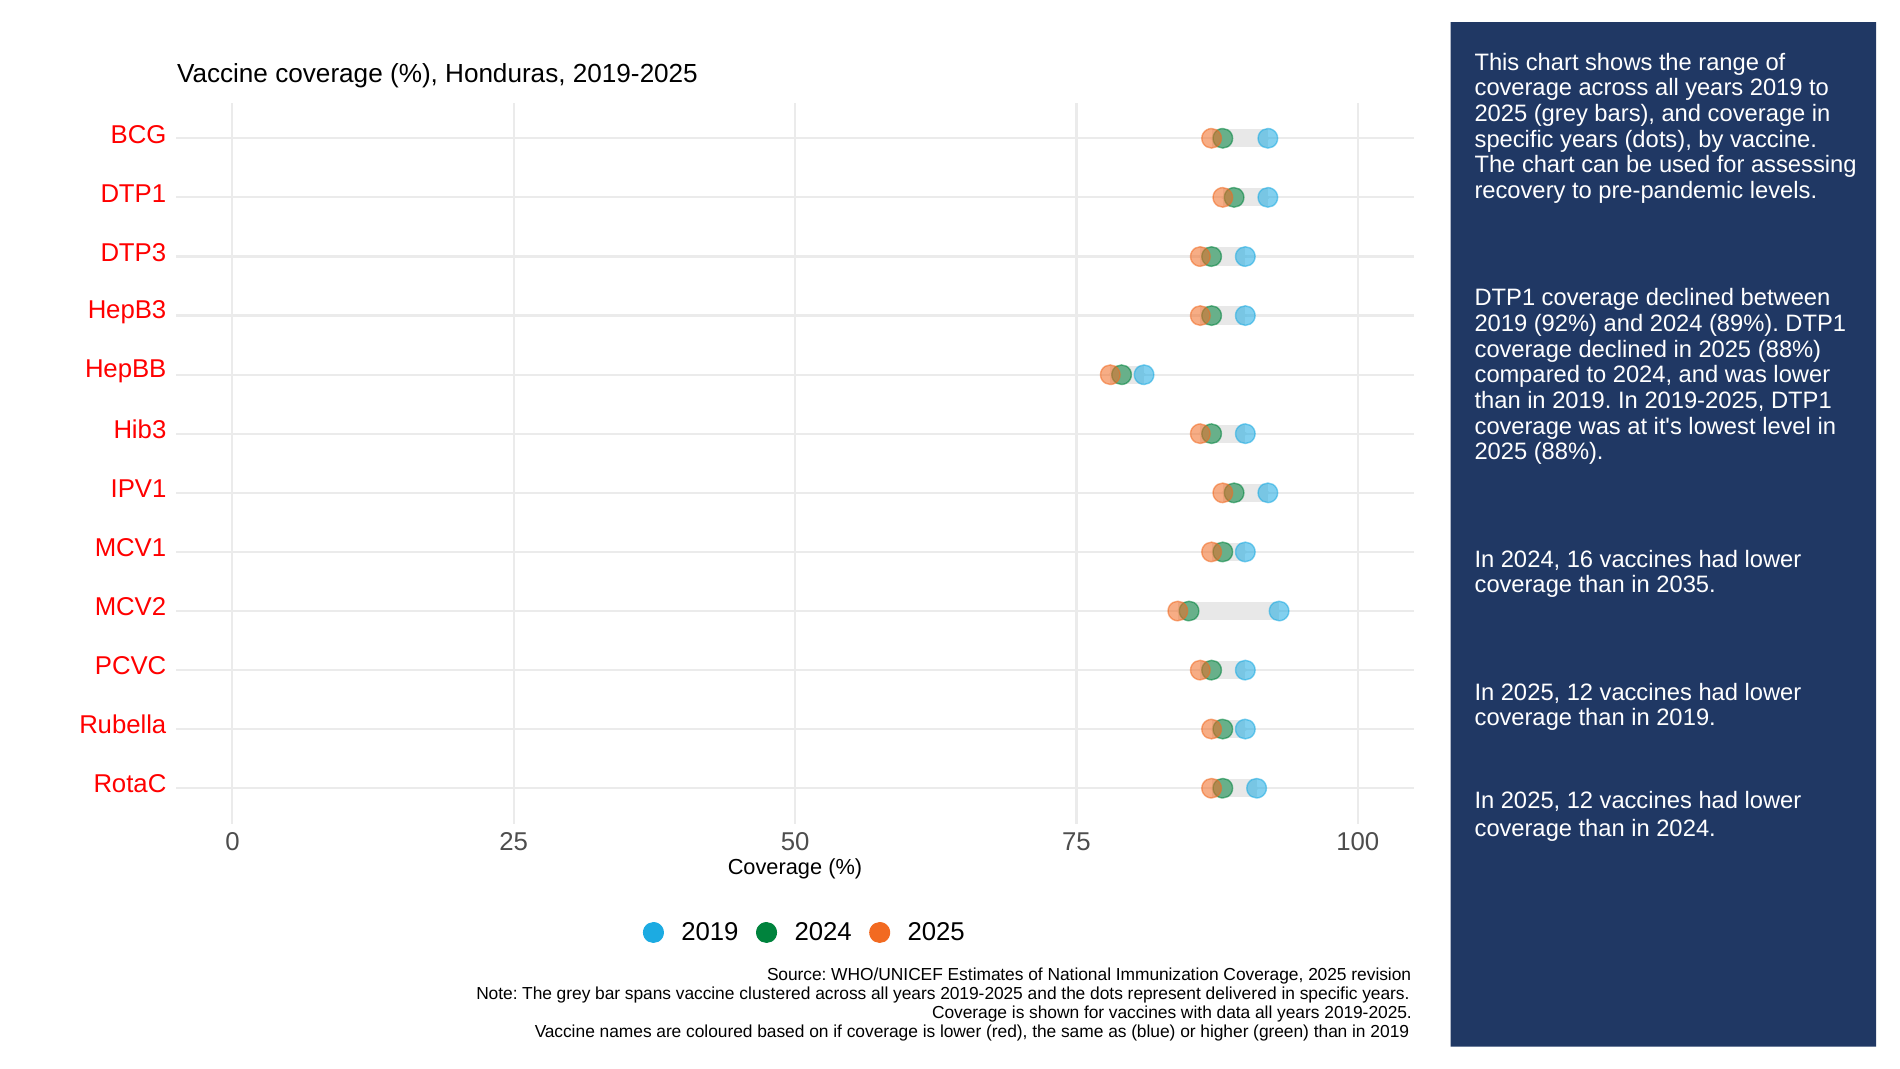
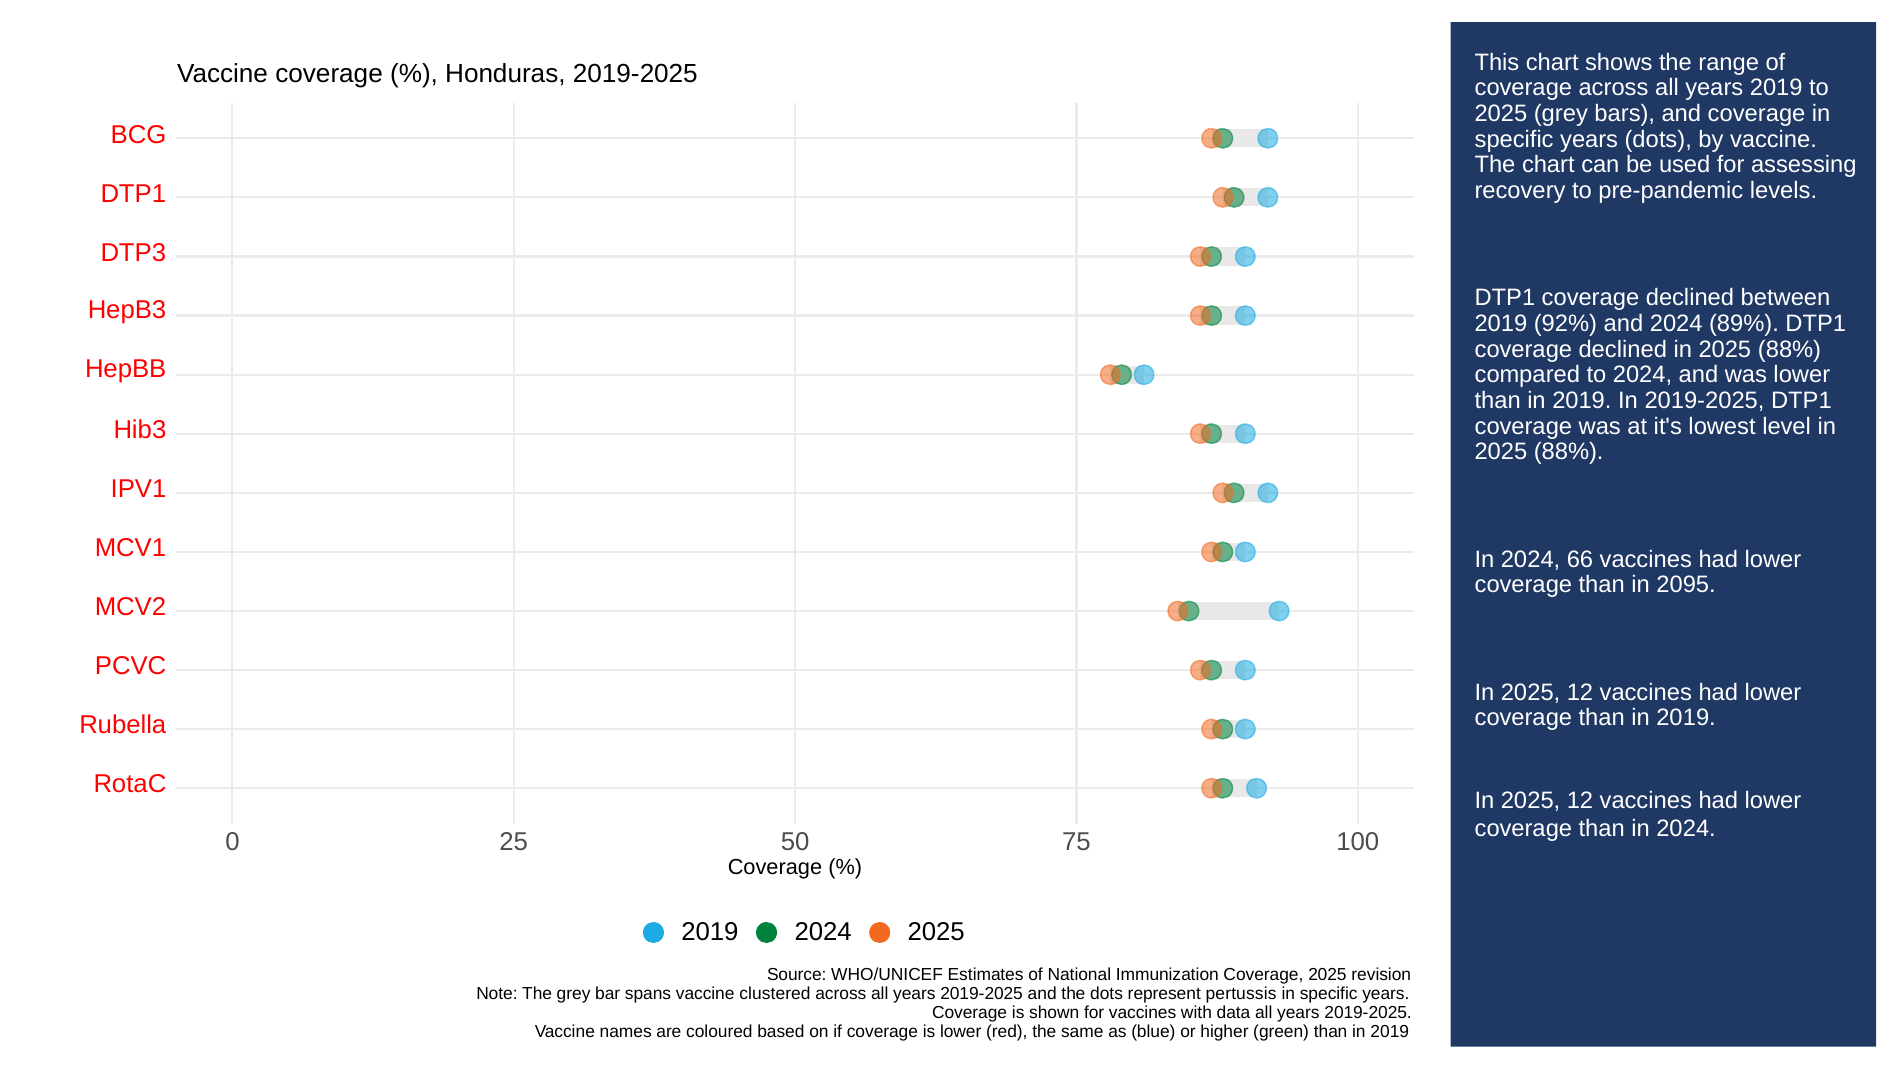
16: 16 -> 66 (1580, 559)
2035: 2035 -> 2095 (1686, 585)
delivered: delivered -> pertussis (1241, 994)
